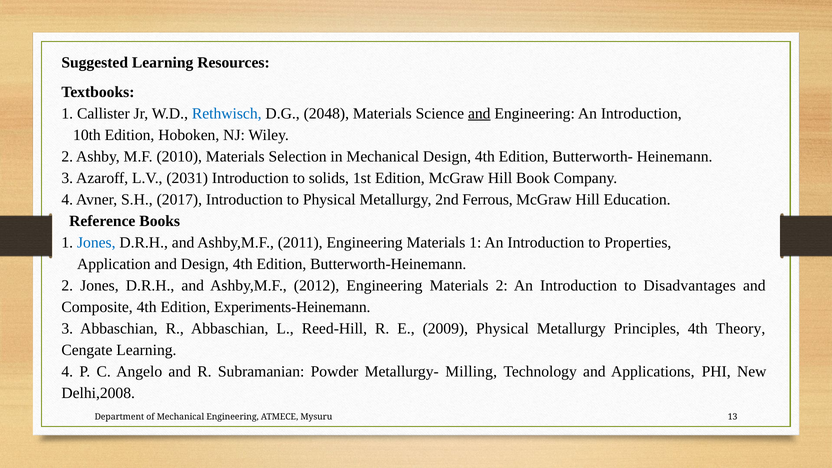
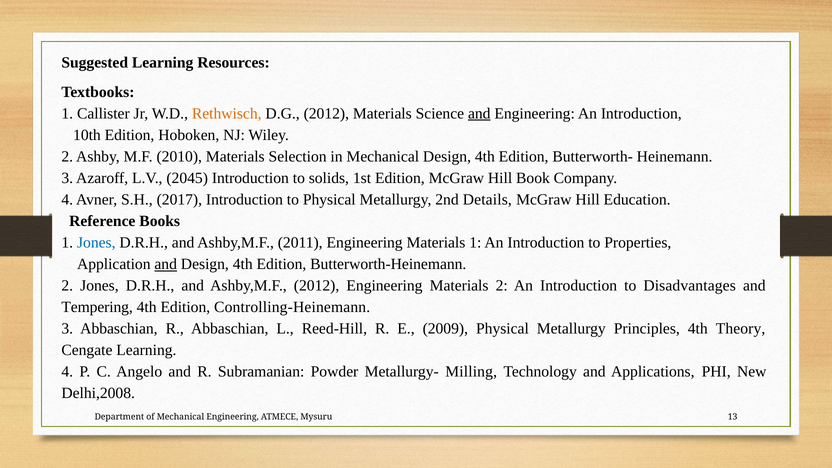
Rethwisch colour: blue -> orange (227, 113)
D.G 2048: 2048 -> 2012 (326, 113)
2031: 2031 -> 2045 (187, 178)
Ferrous: Ferrous -> Details (487, 200)
and underline: none -> present (166, 264)
Composite: Composite -> Tempering (97, 307)
Experiments-Heinemann: Experiments-Heinemann -> Controlling-Heinemann (292, 307)
